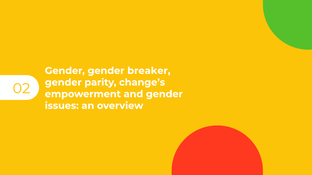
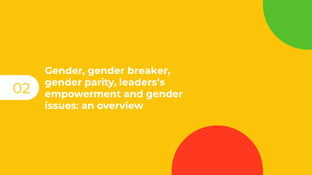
change’s: change’s -> leaders’s (142, 83)
